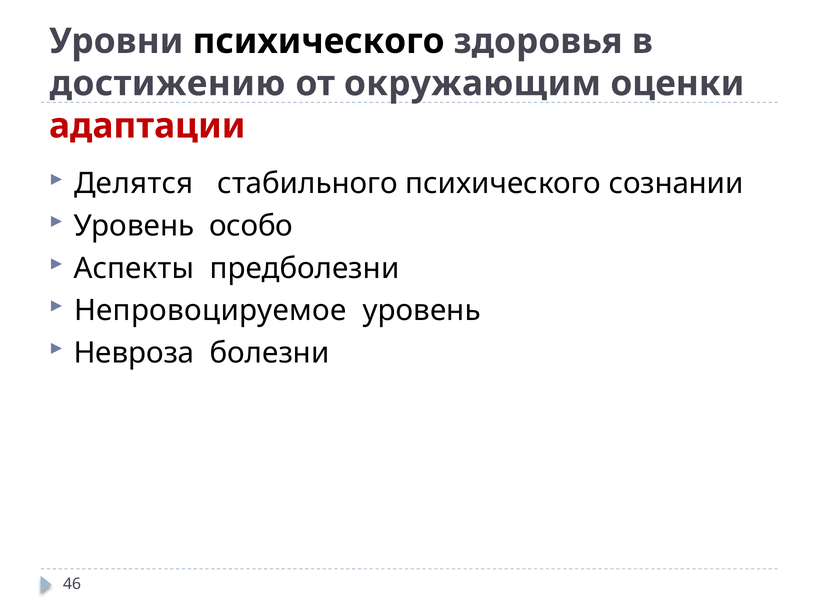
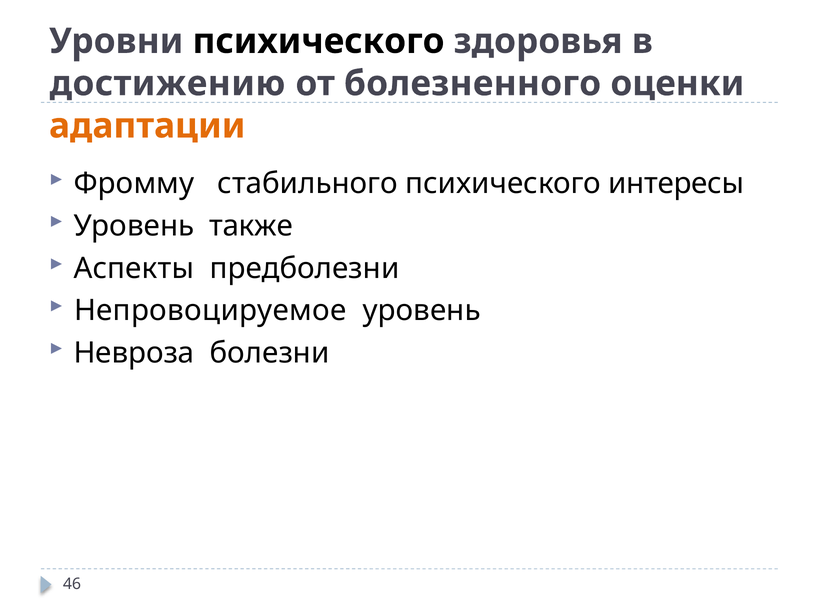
окружающим: окружающим -> болезненного (473, 84)
адаптации colour: red -> orange (147, 126)
Делятся: Делятся -> Фромму (134, 184)
сознании: сознании -> интересы (676, 184)
особо: особо -> также (251, 226)
